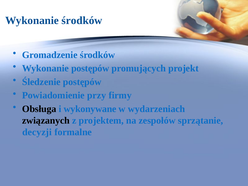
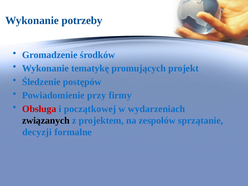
Wykonanie środków: środków -> potrzeby (82, 20)
Wykonanie postępów: postępów -> tematykę (90, 68)
Obsługa colour: black -> red (39, 109)
wykonywane: wykonywane -> początkowej (90, 109)
